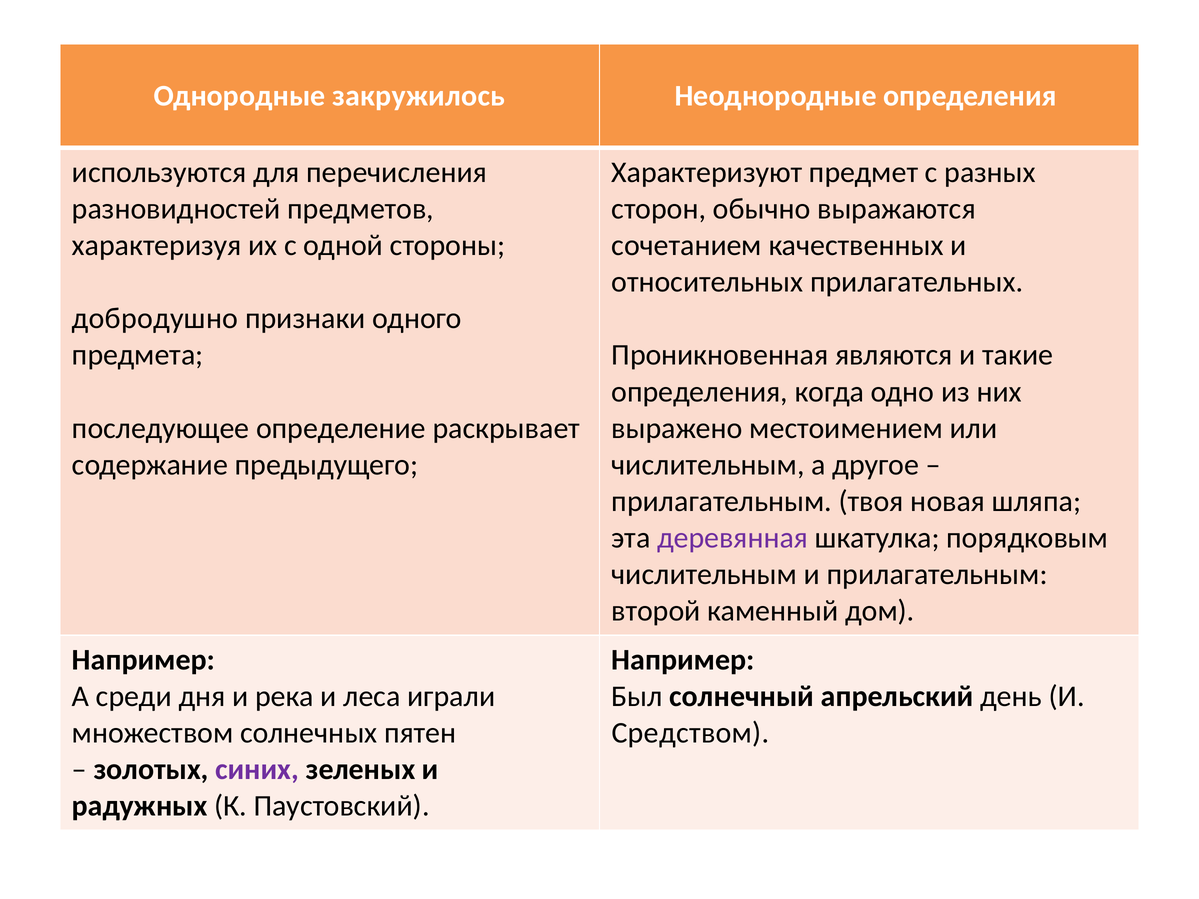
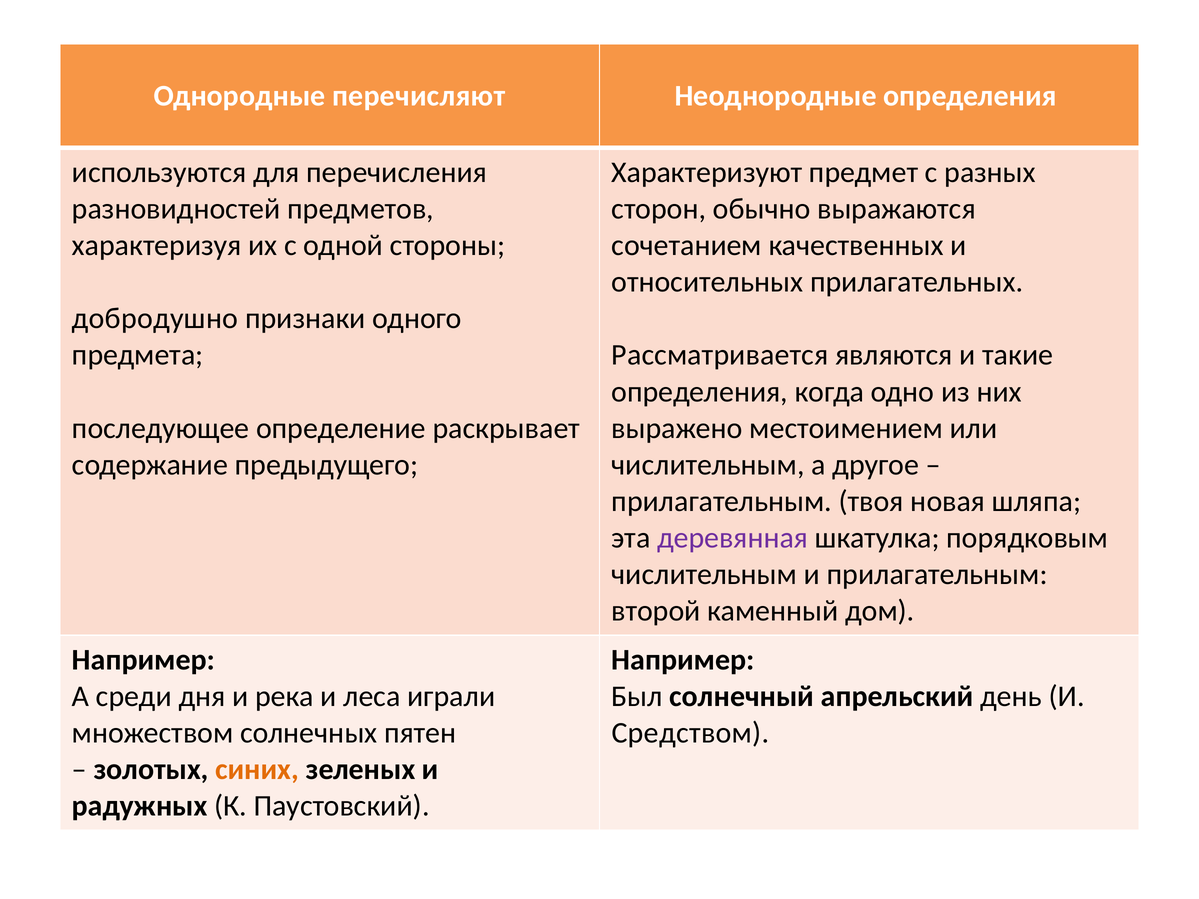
закружилось: закружилось -> перечисляют (419, 96)
Проникновенная: Проникновенная -> Рассматривается (720, 355)
синих colour: purple -> orange (257, 770)
